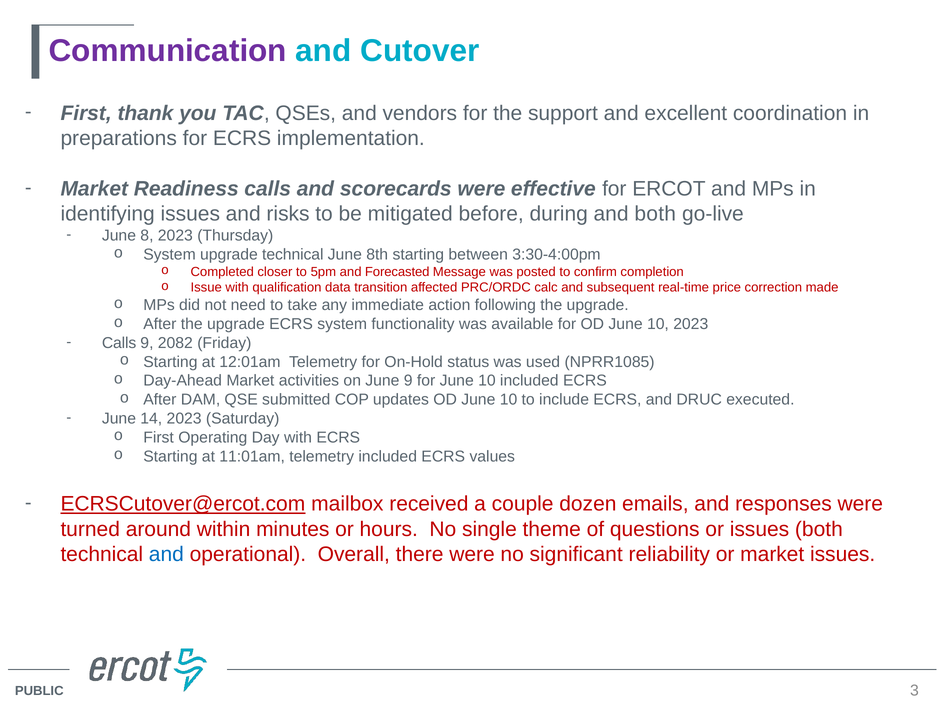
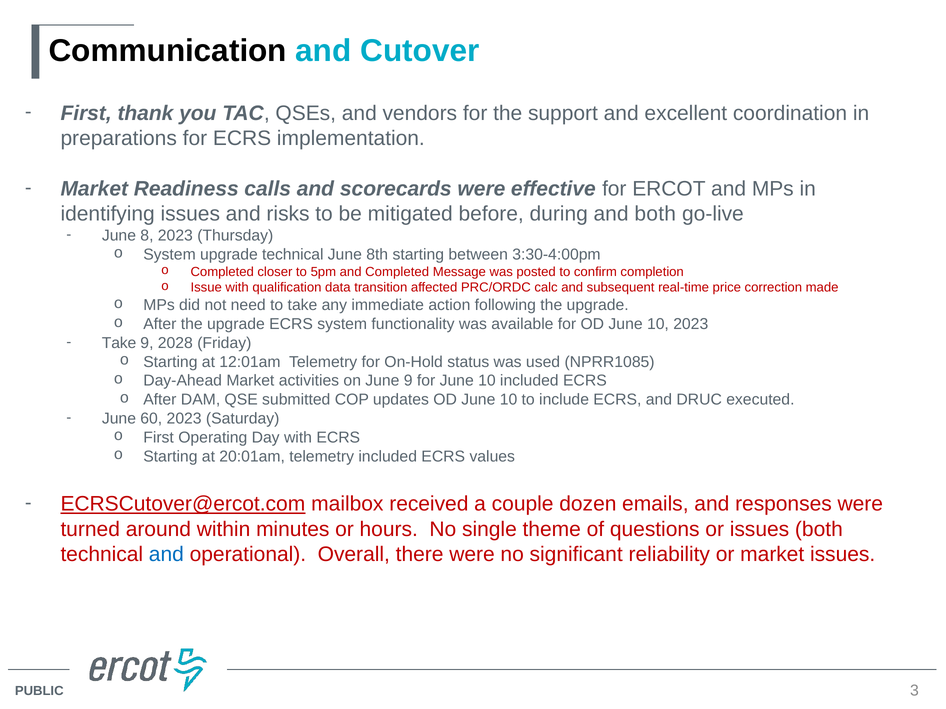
Communication colour: purple -> black (168, 51)
and Forecasted: Forecasted -> Completed (397, 272)
Calls: Calls -> Take (119, 343)
2082: 2082 -> 2028 (175, 343)
14: 14 -> 60 (151, 419)
11:01am: 11:01am -> 20:01am (252, 457)
